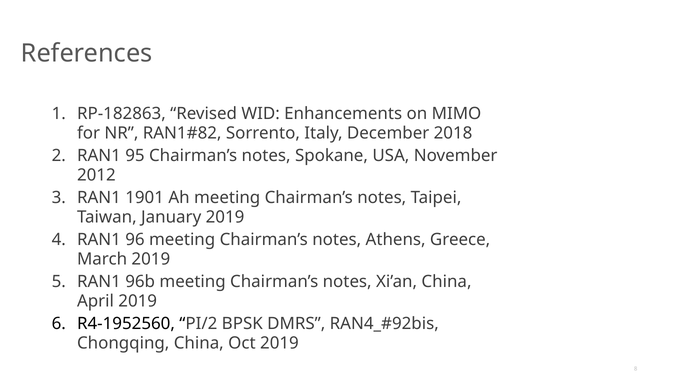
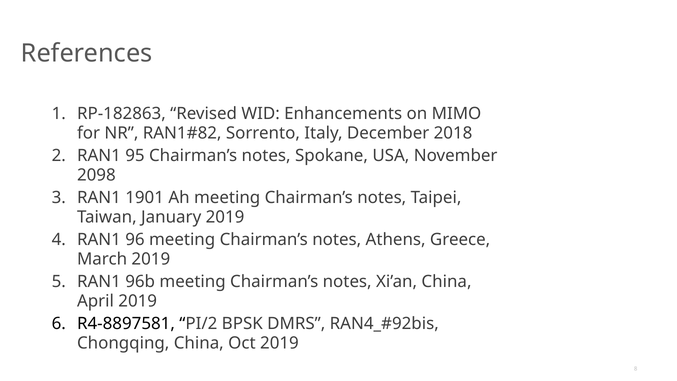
2012: 2012 -> 2098 (96, 175)
R4-1952560: R4-1952560 -> R4-8897581 (126, 324)
